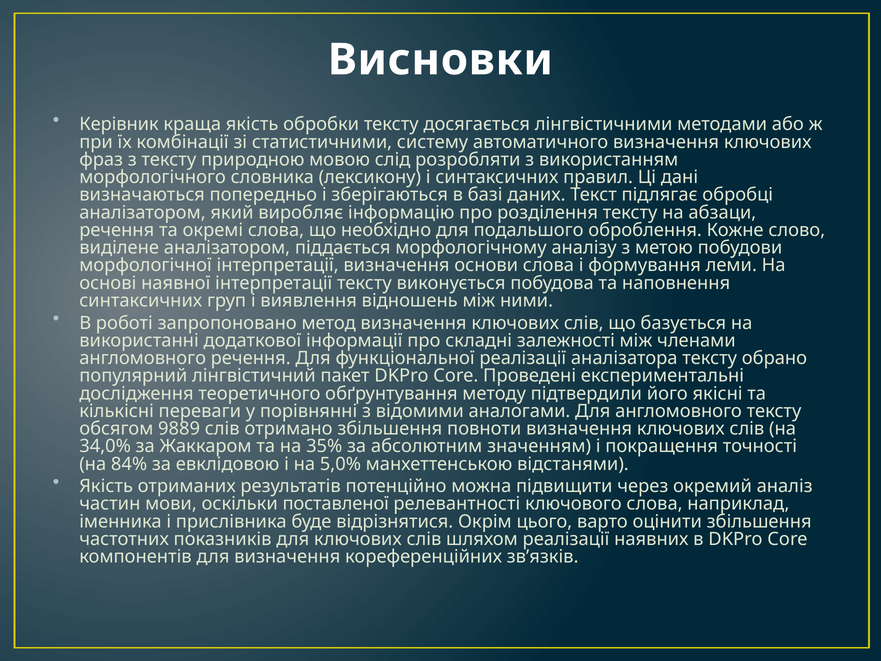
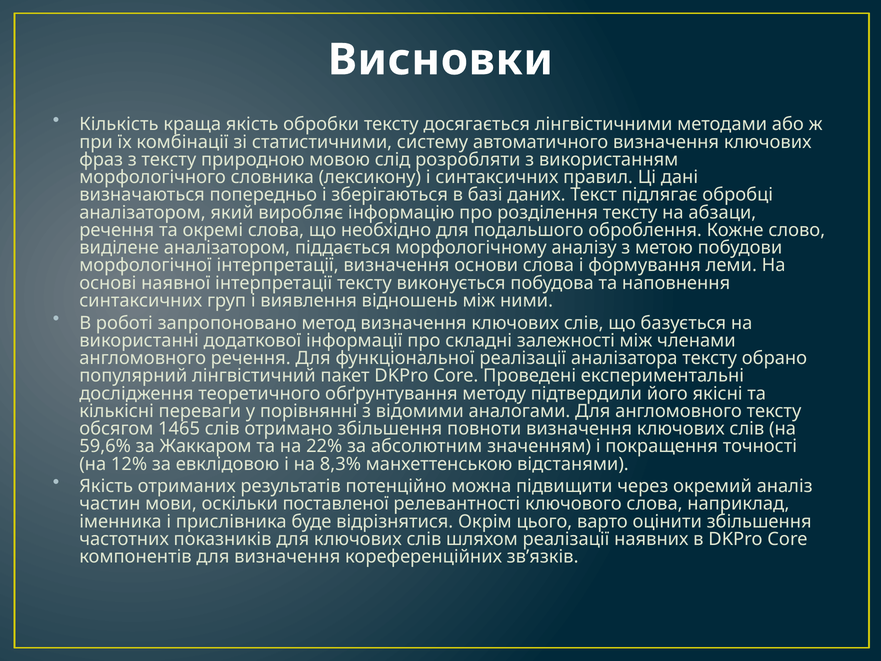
Керівник: Керівник -> Кількість (119, 124)
9889: 9889 -> 1465 (179, 429)
34,0%: 34,0% -> 59,6% (105, 446)
35%: 35% -> 22% (324, 446)
84%: 84% -> 12% (129, 464)
5,0%: 5,0% -> 8,3% (340, 464)
